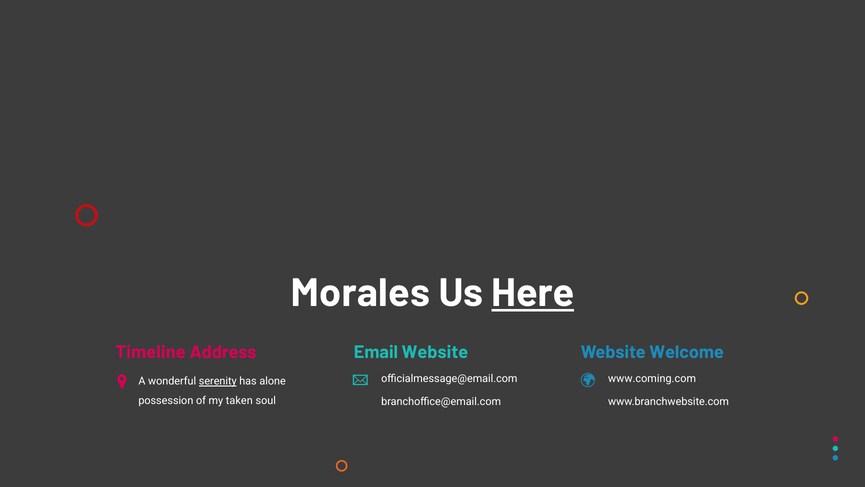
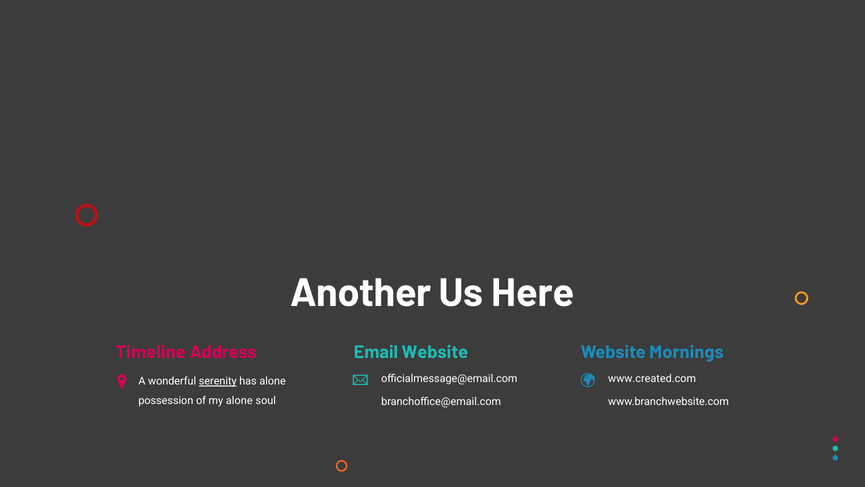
Morales: Morales -> Another (361, 293)
Here underline: present -> none (533, 293)
Welcome: Welcome -> Mornings (686, 352)
www.coming.com: www.coming.com -> www.created.com (652, 378)
my taken: taken -> alone (239, 400)
